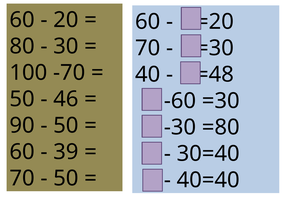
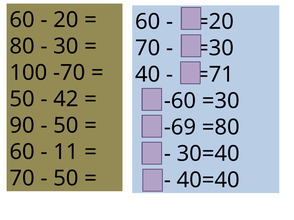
=48: =48 -> =71 (215, 75)
46: 46 -> 42 (66, 99)
-30: -30 -> -69 (180, 127)
39: 39 -> 11 (66, 152)
